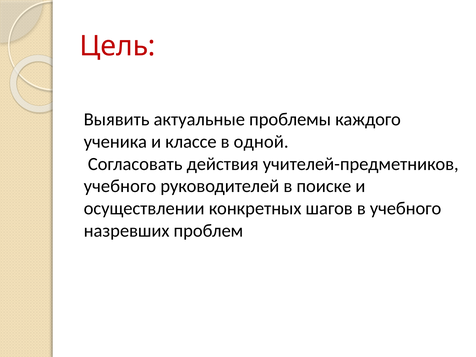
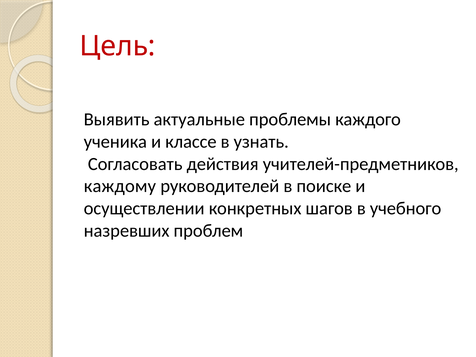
одной: одной -> узнать (261, 142)
учебного: учебного -> каждому (120, 186)
